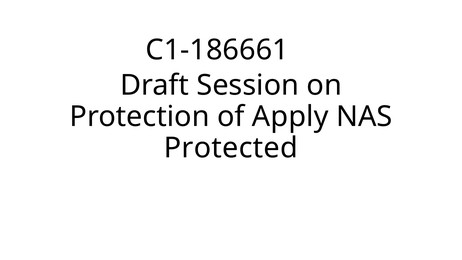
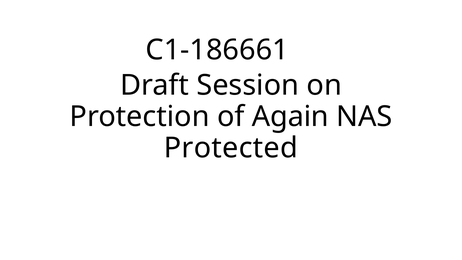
Apply: Apply -> Again (290, 117)
